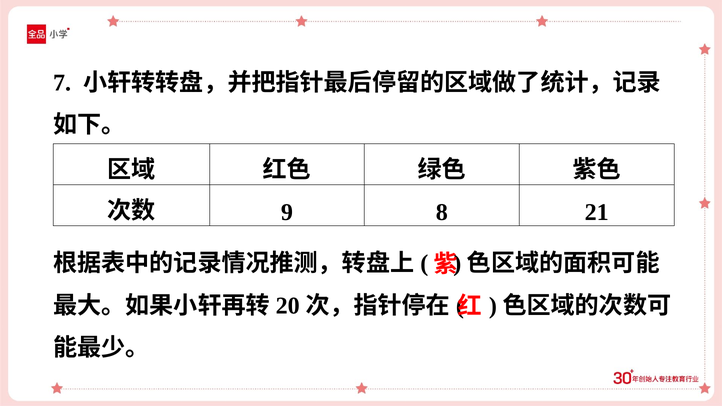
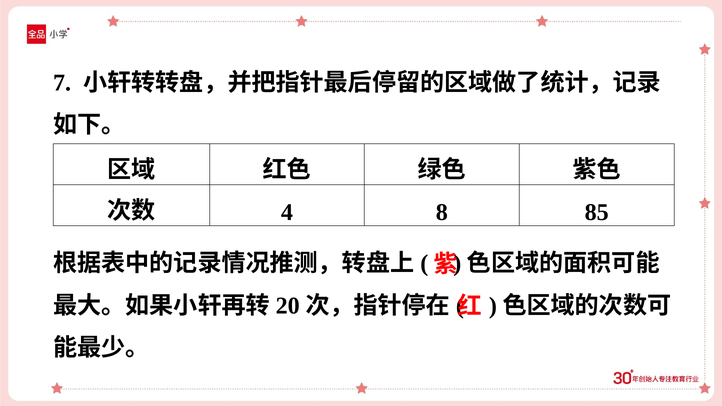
9: 9 -> 4 (287, 213)
21: 21 -> 85 (597, 213)
